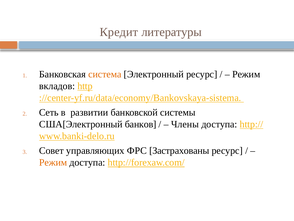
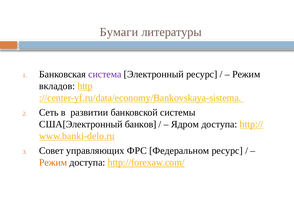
Кредит: Кредит -> Бумаги (119, 32)
система colour: orange -> purple (105, 74)
Члены: Члены -> Ядром (185, 124)
Застрахованы: Застрахованы -> Федеральном (179, 150)
